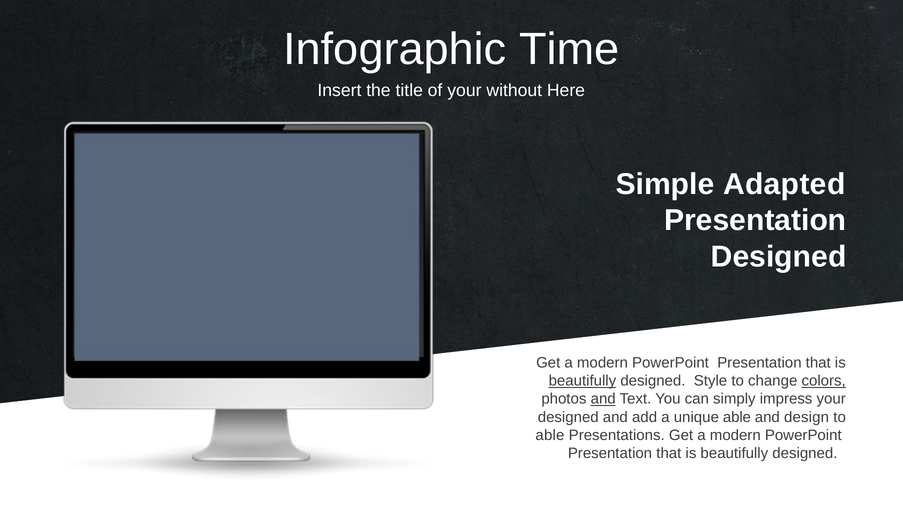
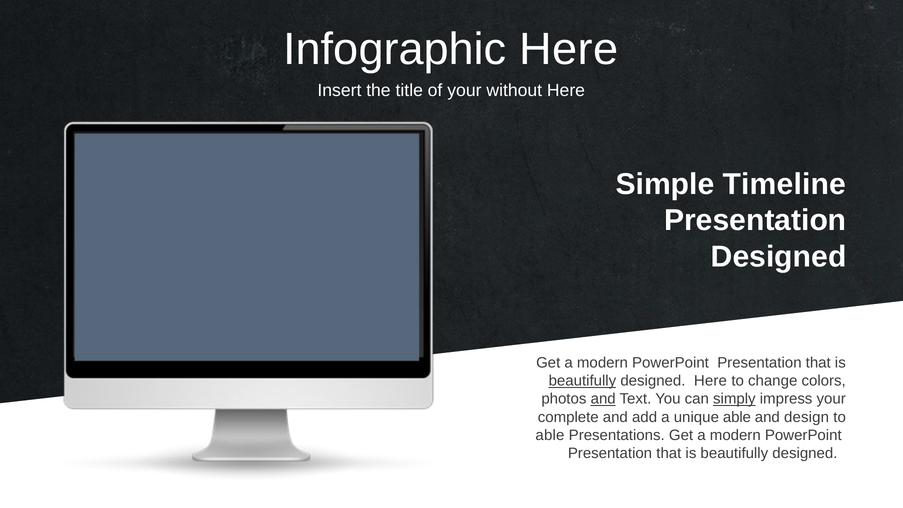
Infographic Time: Time -> Here (569, 50)
Adapted: Adapted -> Timeline (784, 184)
designed Style: Style -> Here (710, 381)
colors underline: present -> none (824, 381)
simply underline: none -> present (734, 399)
designed: designed -> complete (568, 417)
